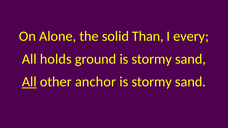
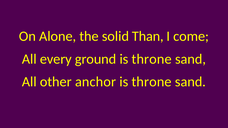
every: every -> come (191, 36)
holds: holds -> every (56, 59)
ground is stormy: stormy -> throne (152, 59)
All underline: present -> none (29, 82)
stormy: stormy -> throne (152, 82)
